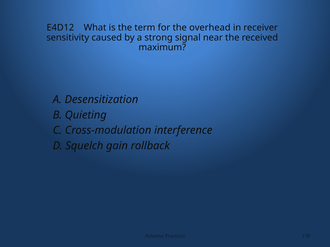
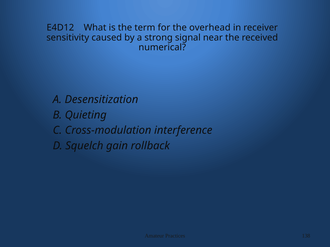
maximum: maximum -> numerical (162, 48)
